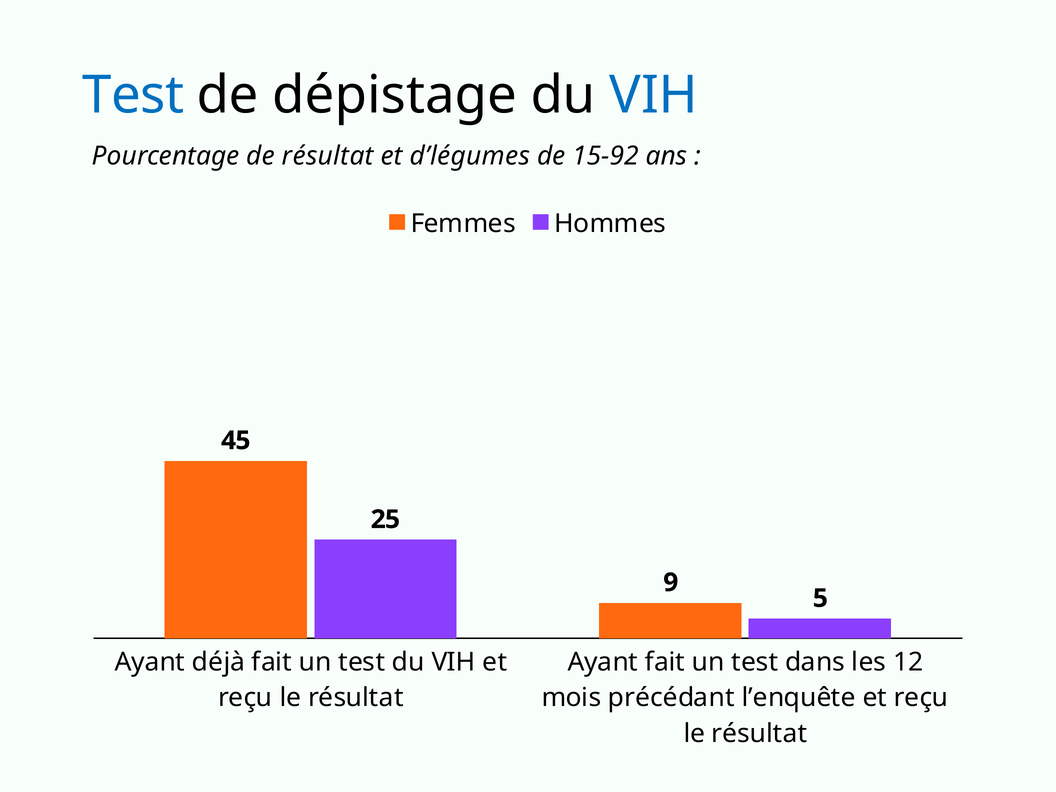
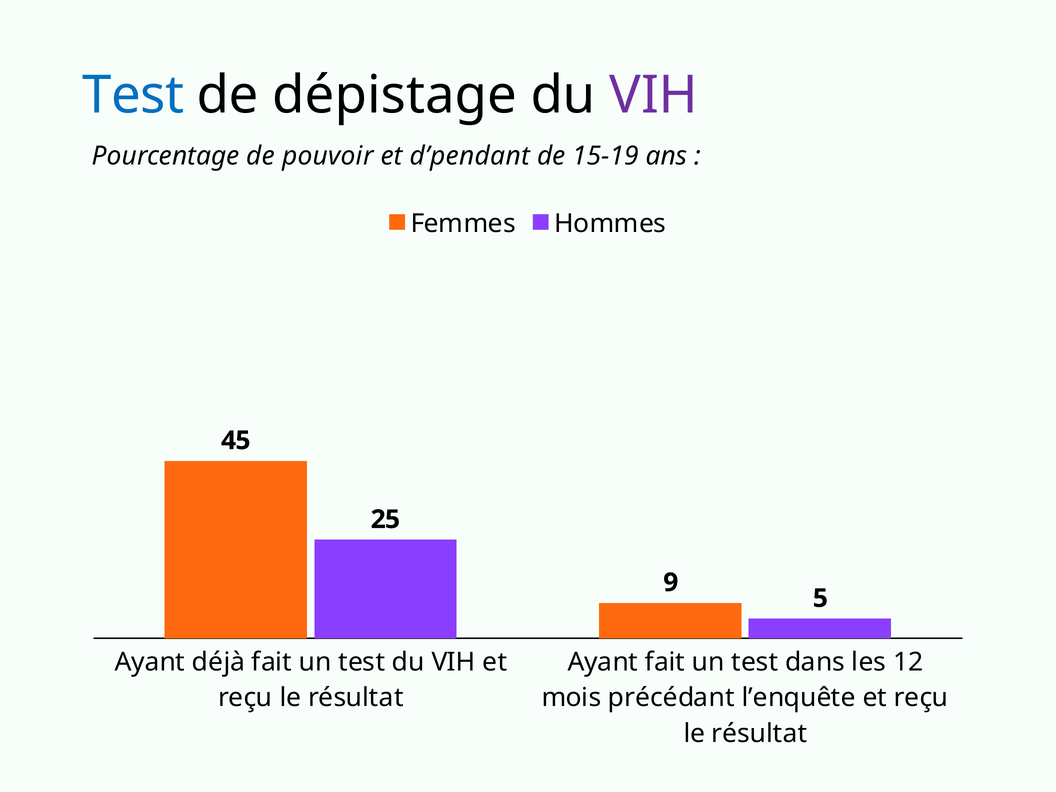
VIH colour: blue -> purple (654, 95)
de résultat: résultat -> pouvoir (328, 156)
d’légumes: d’légumes -> d’pendant (470, 156)
15-92: 15-92 -> 15-19 (606, 156)
